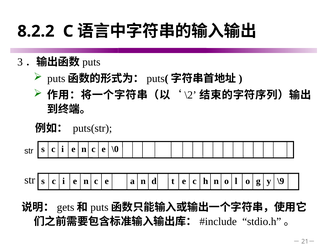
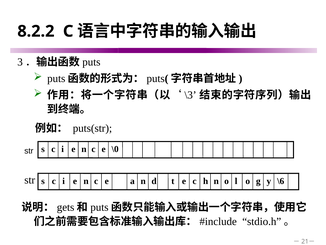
\2: \2 -> \3 (190, 95)
\9: \9 -> \6 (281, 181)
